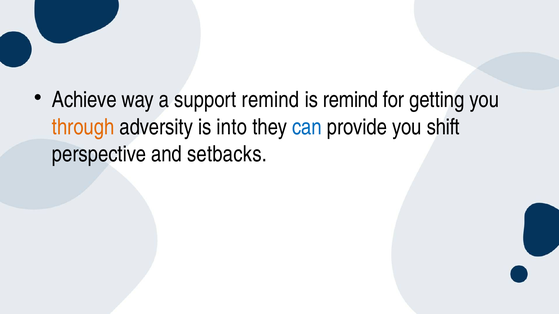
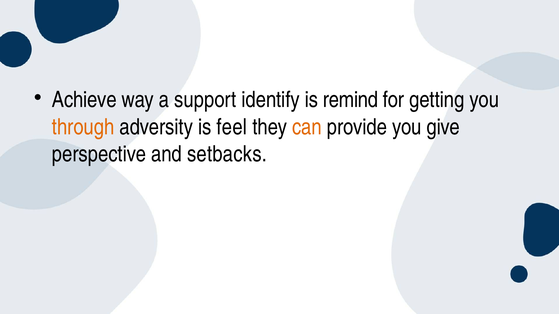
support remind: remind -> identify (271, 100)
into: into -> feel (232, 127)
can colour: blue -> orange (307, 127)
shift: shift -> give (443, 127)
